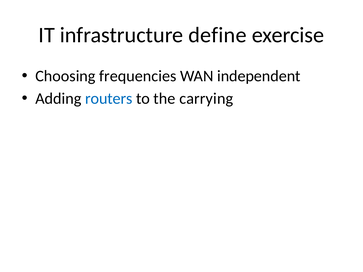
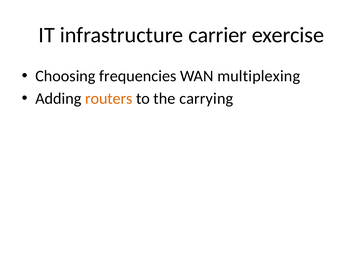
define: define -> carrier (218, 35)
independent: independent -> multiplexing (259, 76)
routers colour: blue -> orange (109, 99)
